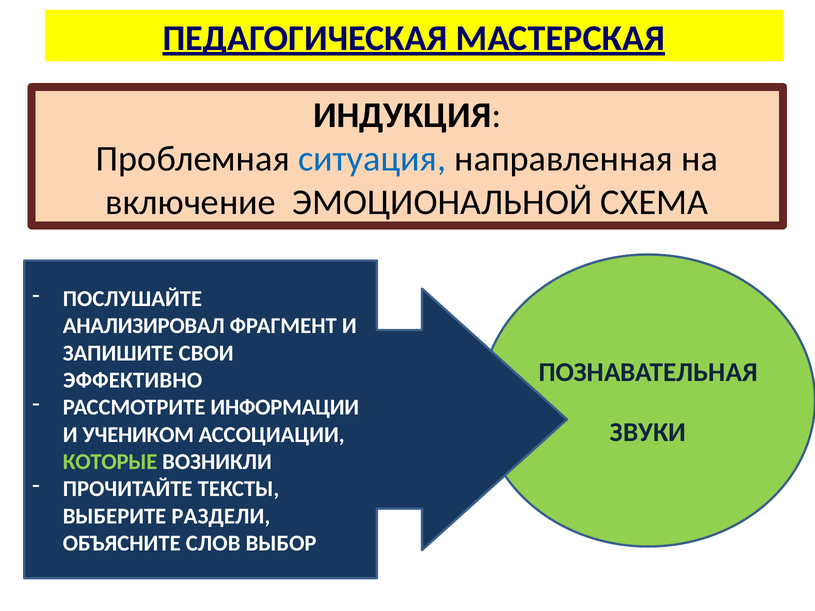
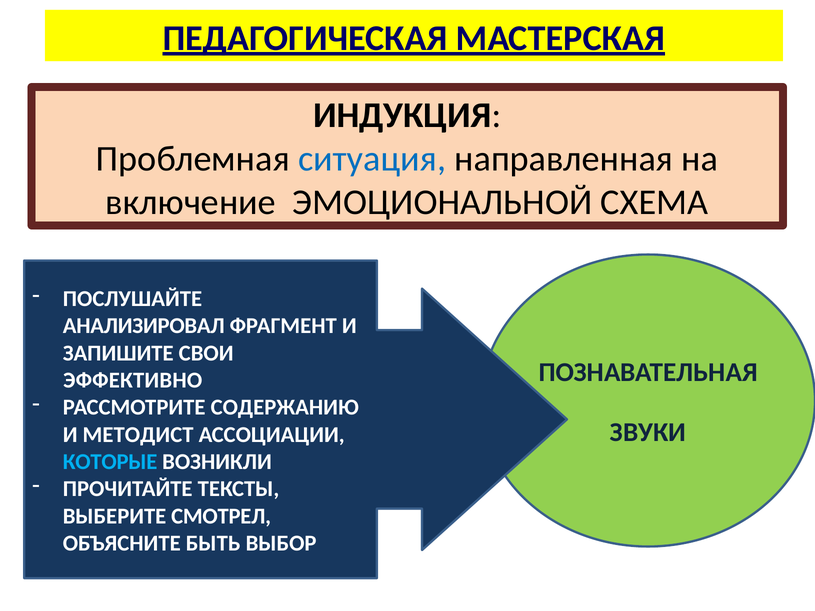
ИНФОРМАЦИИ: ИНФОРМАЦИИ -> СОДЕРЖАНИЮ (285, 408)
УЧЕНИКОМ: УЧЕНИКОМ -> МЕТОДИСТ (138, 435)
КОТОРЫЕ colour: light green -> light blue (110, 462)
РАЗДЕЛИ: РАЗДЕЛИ -> СМОТРЕЛ (221, 516)
СЛОВ: СЛОВ -> БЫТЬ (213, 543)
